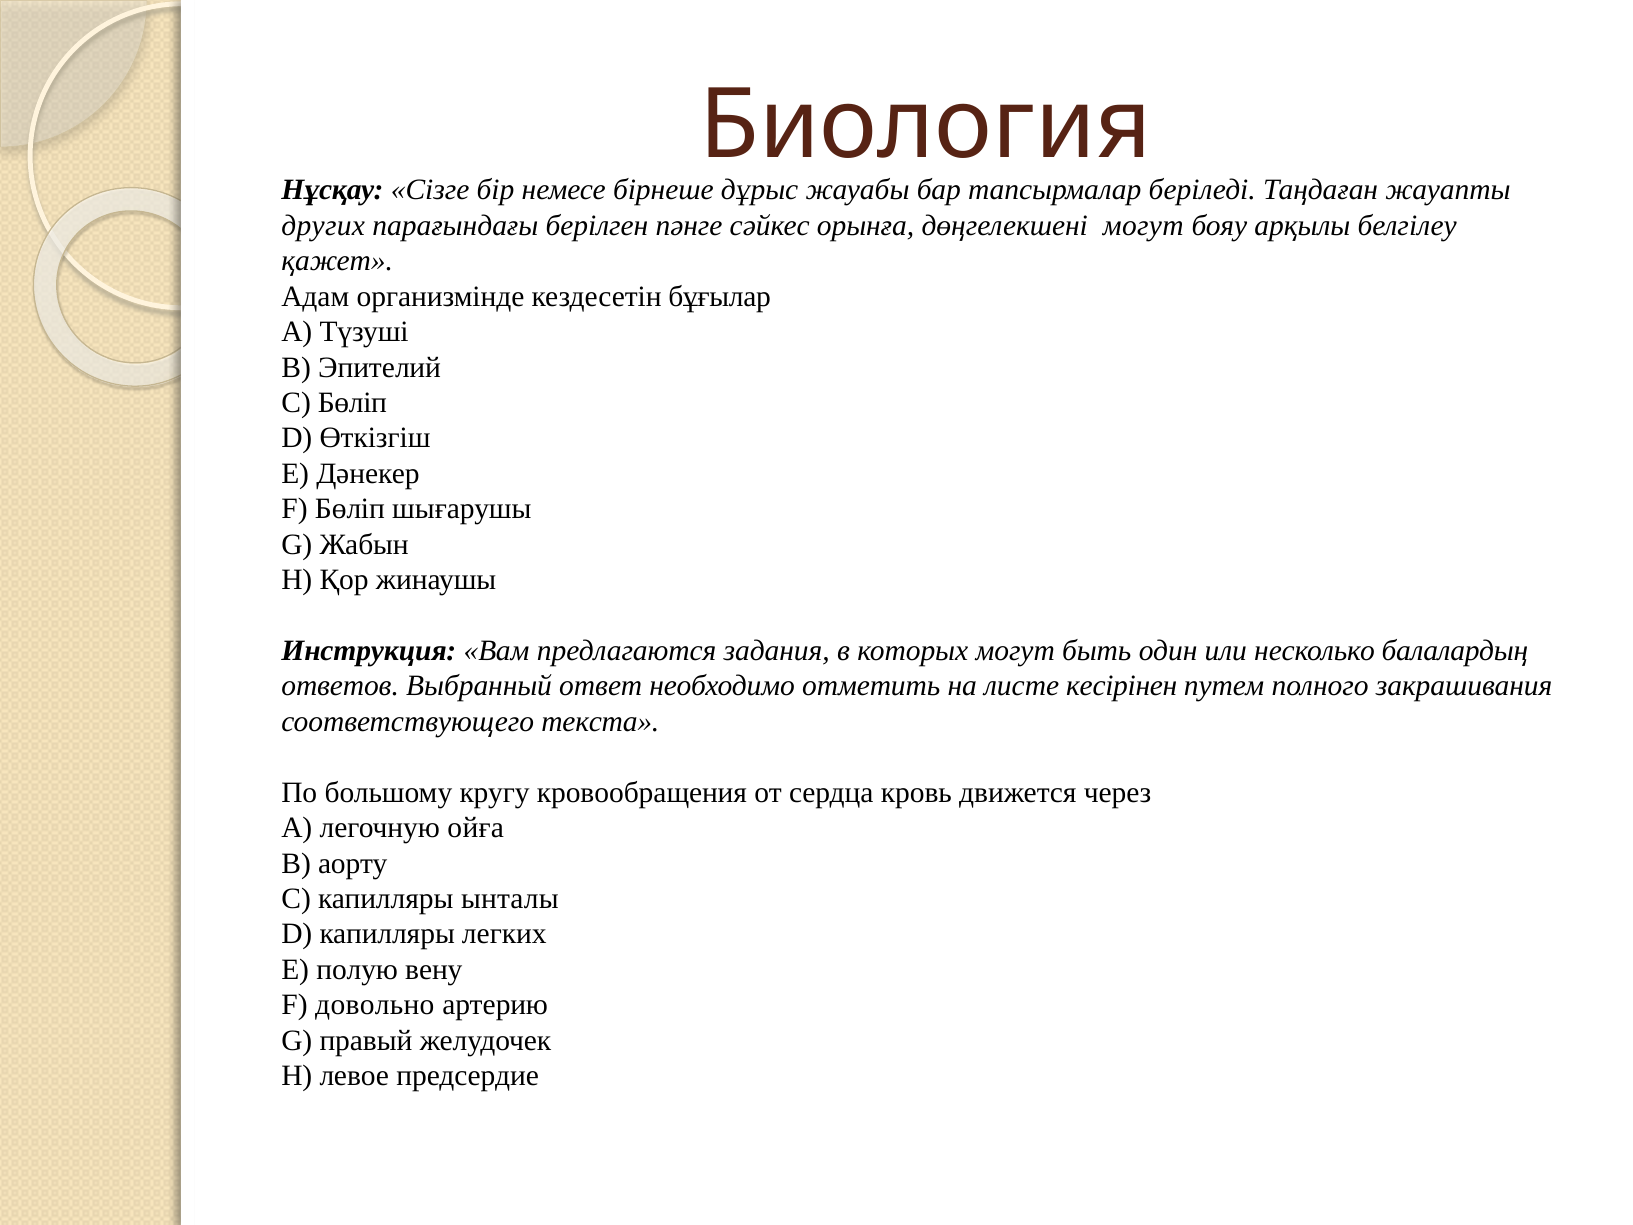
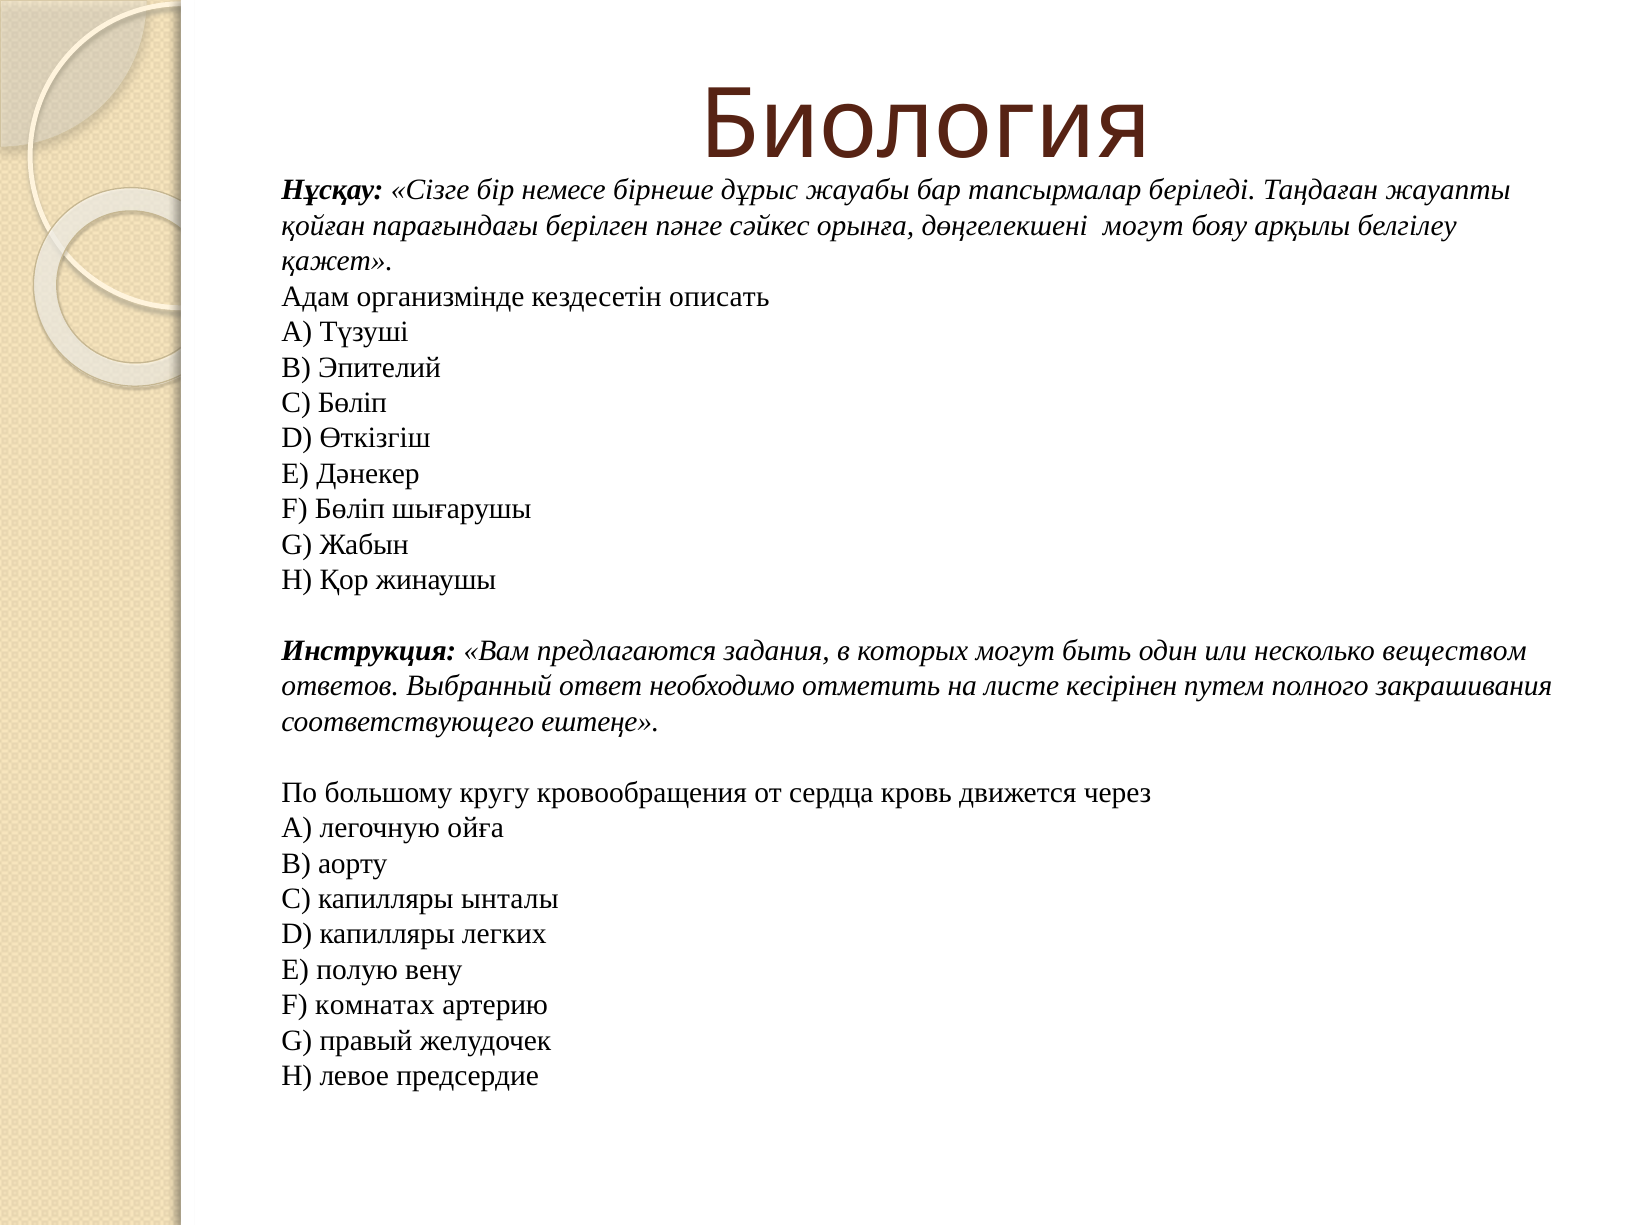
других: других -> қойған (323, 226)
бұғылар: бұғылар -> описать (719, 296)
балалардың: балалардың -> веществом (1455, 651)
текста: текста -> ештеңе (600, 721)
довольно: довольно -> комнатах (375, 1005)
